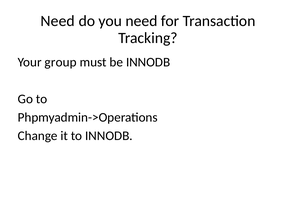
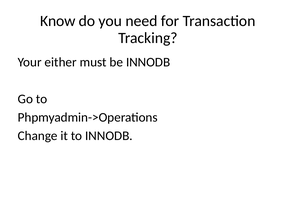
Need: Need -> Know (58, 21)
group: group -> either (61, 62)
